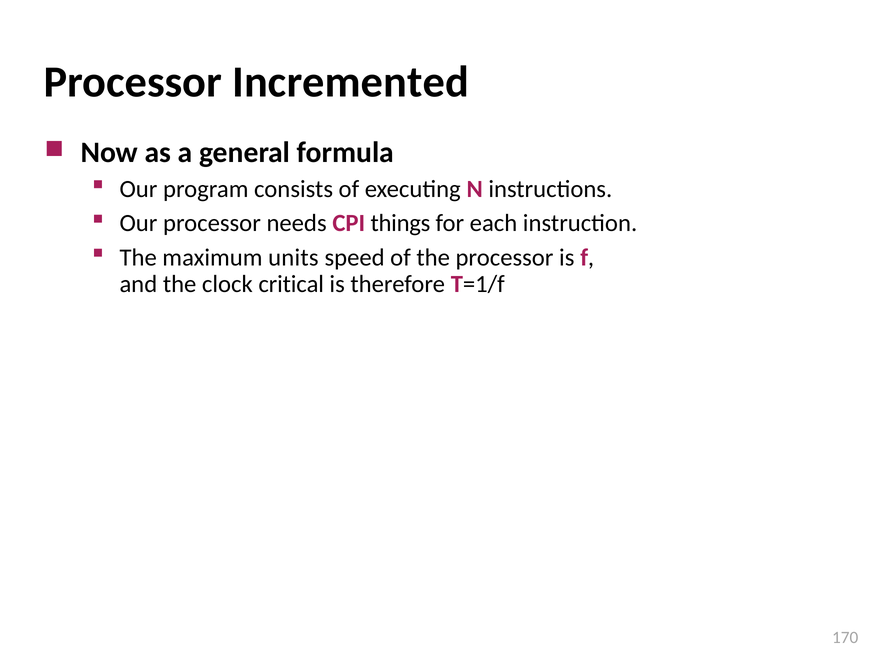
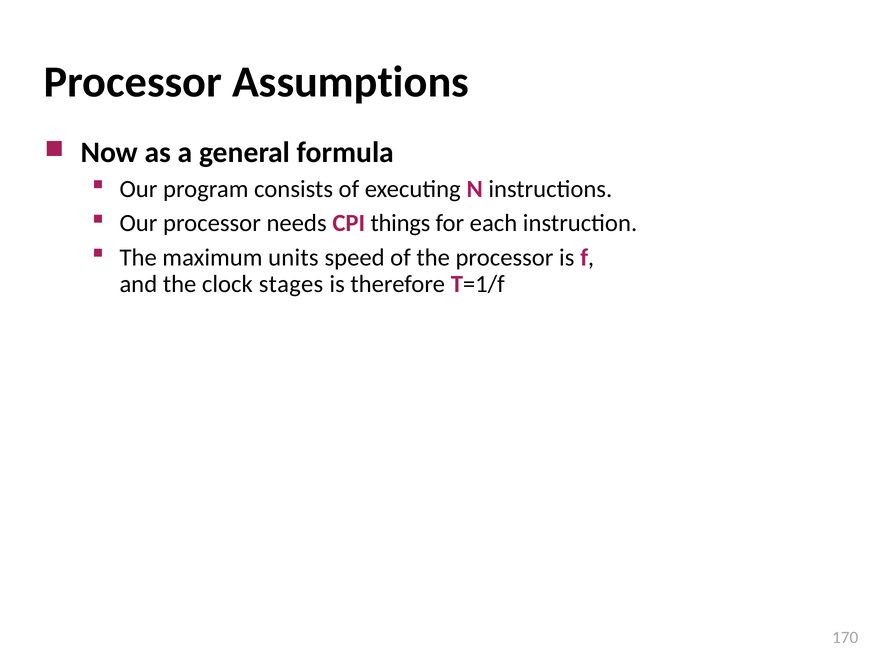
Incremented: Incremented -> Assumptions (351, 82)
critical: critical -> stages (291, 284)
